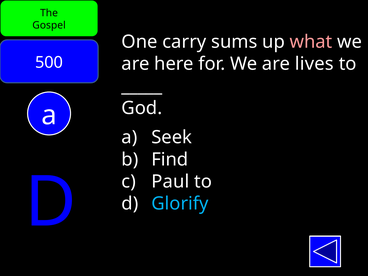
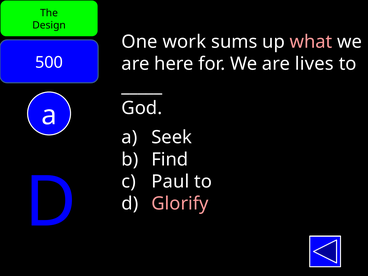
Gospel: Gospel -> Design (49, 25)
carry: carry -> work (184, 42)
Glorify colour: light blue -> pink (180, 204)
